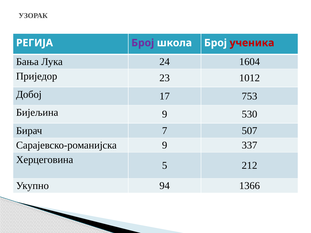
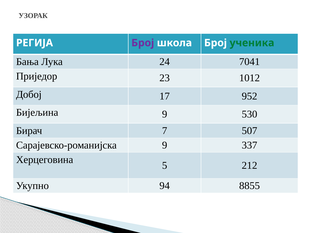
ученика colour: red -> green (252, 43)
1604: 1604 -> 7041 (250, 62)
753: 753 -> 952 (250, 96)
1366: 1366 -> 8855 (250, 186)
